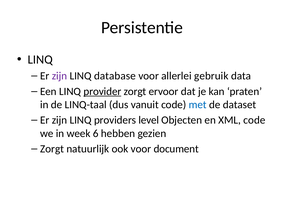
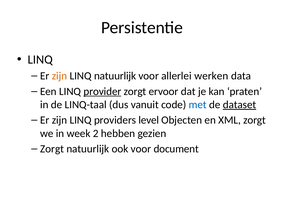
zijn colour: purple -> orange (59, 76)
LINQ database: database -> natuurlijk (115, 76)
gebruik: gebruik -> werken (211, 76)
dataset underline: none -> present (240, 105)
XML code: code -> zorgt (254, 120)
6: 6 -> 2 (96, 133)
